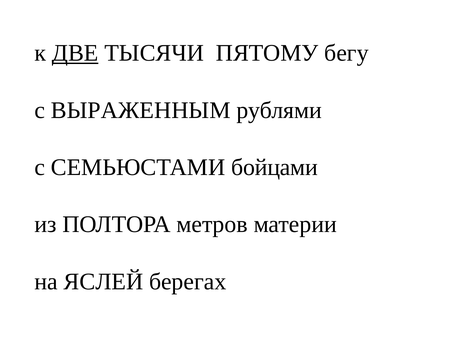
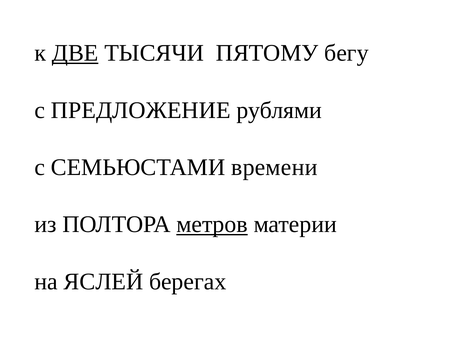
ВЫРАЖЕННЫМ: ВЫРАЖЕННЫМ -> ПРЕДЛОЖЕНИЕ (141, 110)
бойцами: бойцами -> времени (274, 167)
метров underline: none -> present (212, 224)
